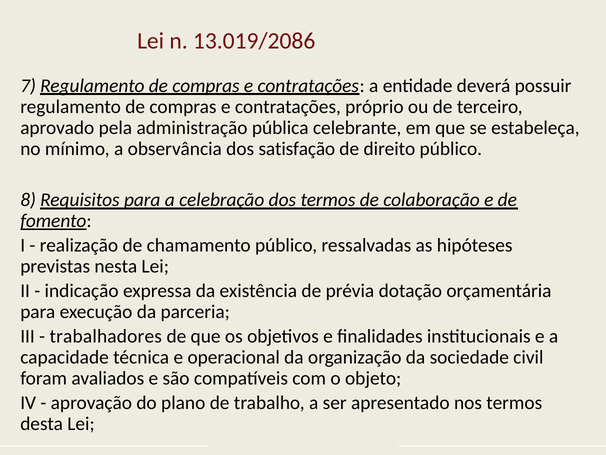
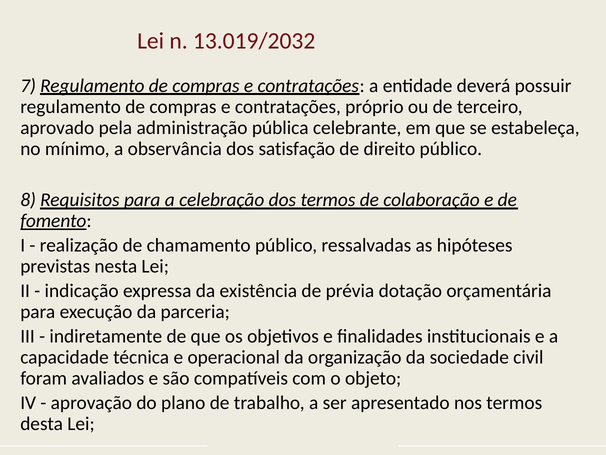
13.019/2086: 13.019/2086 -> 13.019/2032 (254, 41)
trabalhadores: trabalhadores -> indiretamente (106, 336)
